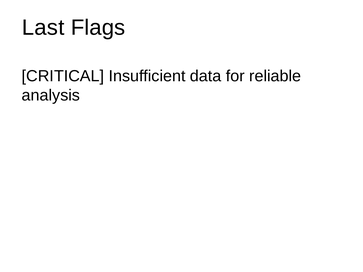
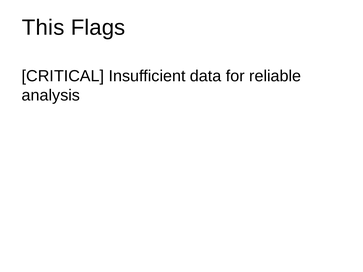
Last: Last -> This (43, 28)
